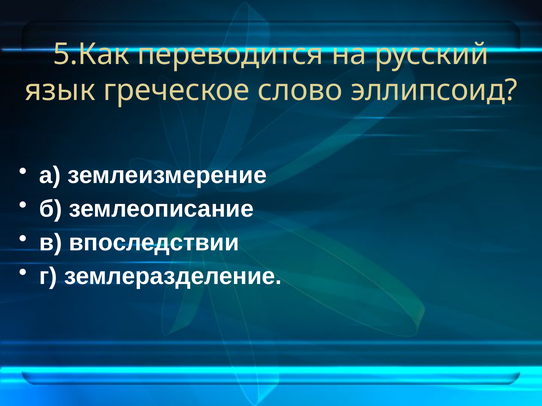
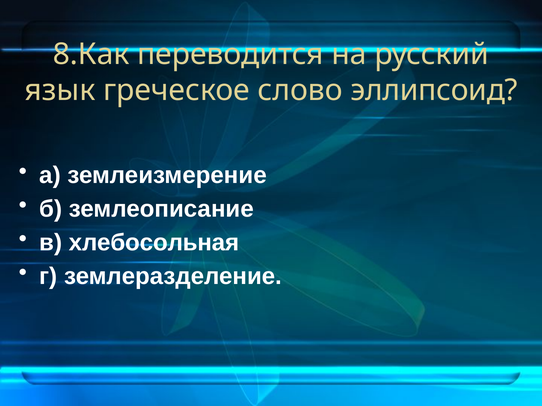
5.Как: 5.Как -> 8.Как (91, 54)
впоследствии: впоследствии -> хлебосольная (154, 243)
